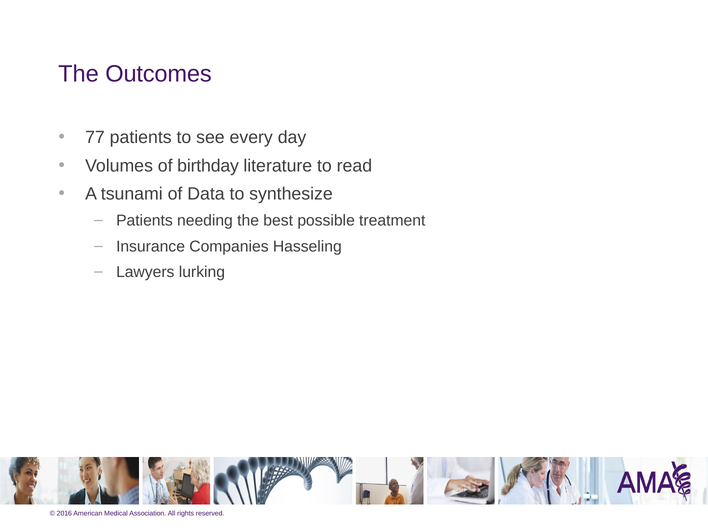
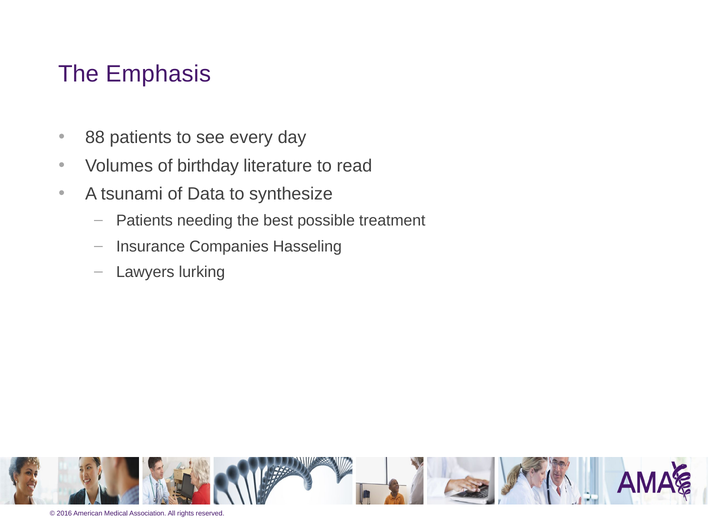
Outcomes: Outcomes -> Emphasis (158, 74)
77: 77 -> 88 (95, 138)
